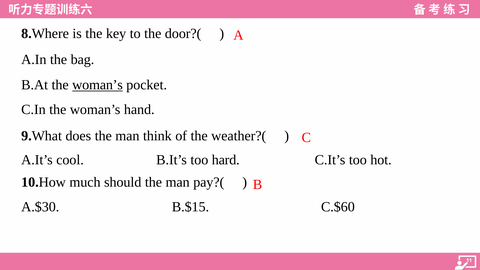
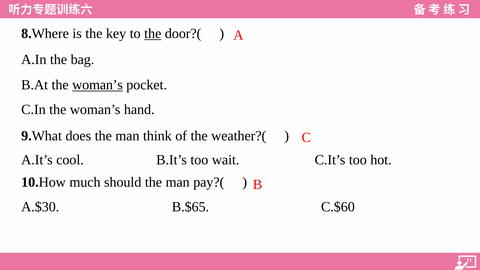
the underline: none -> present (153, 34)
hard: hard -> wait (226, 160)
B.$15: B.$15 -> B.$65 (191, 207)
